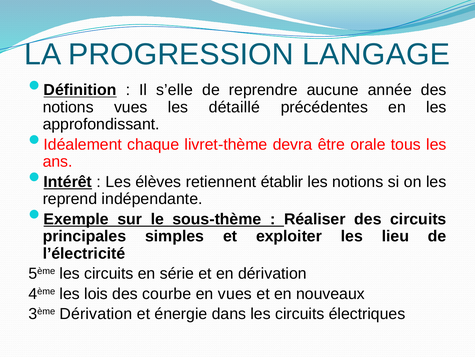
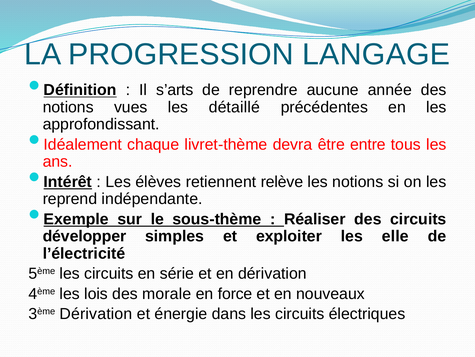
s’elle: s’elle -> s’arts (175, 90)
orale: orale -> entre (368, 144)
établir: établir -> relève (282, 182)
principales: principales -> développer (84, 236)
lieu: lieu -> elle (395, 236)
courbe: courbe -> morale (167, 293)
en vues: vues -> force (235, 293)
